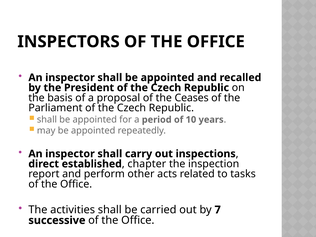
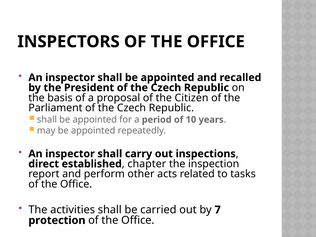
Ceases: Ceases -> Citizen (192, 98)
successive: successive -> protection (57, 220)
